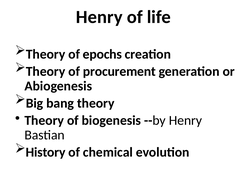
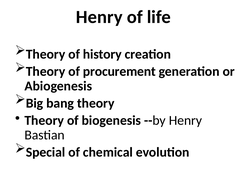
epochs: epochs -> history (102, 54)
History: History -> Special (46, 152)
